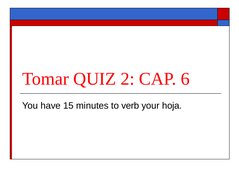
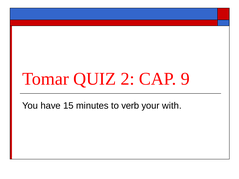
6: 6 -> 9 (185, 79)
hoja: hoja -> with (172, 106)
